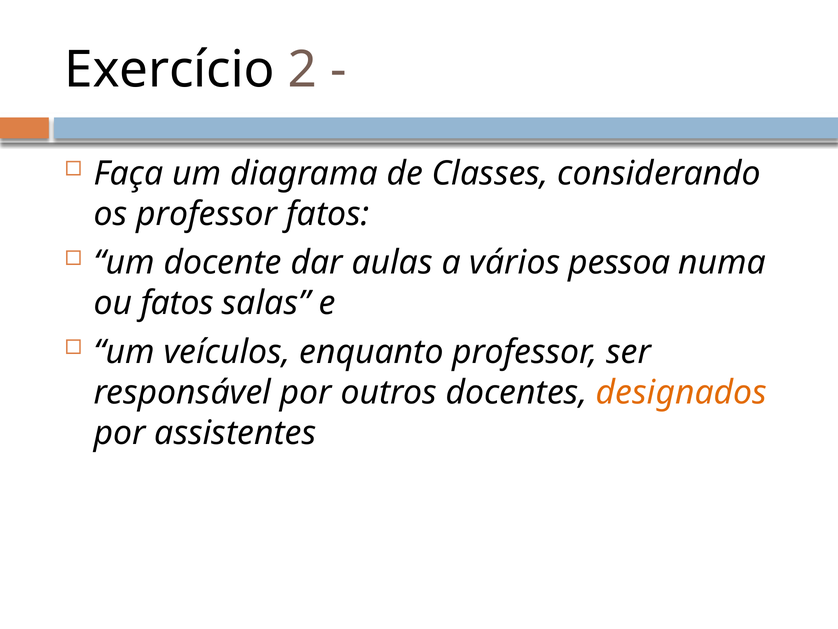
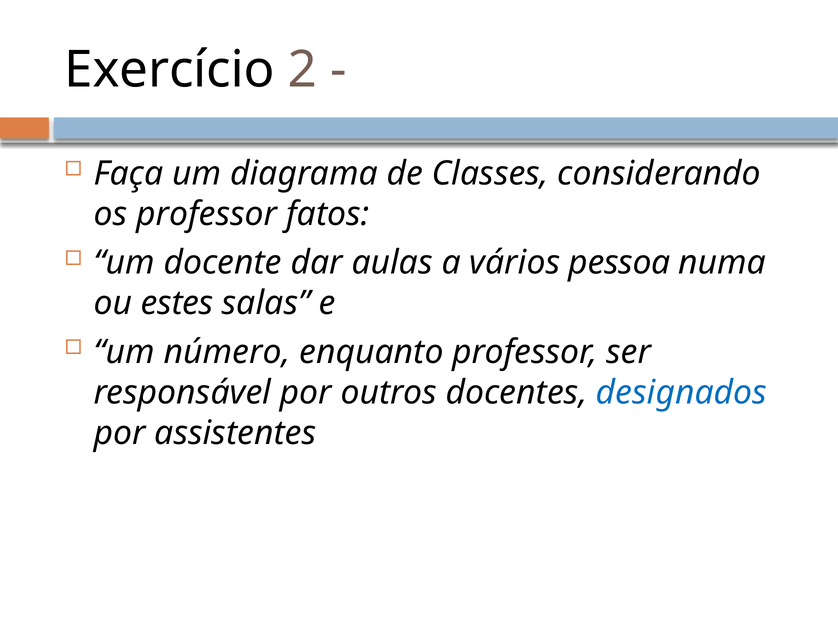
ou fatos: fatos -> estes (177, 303)
veículos: veículos -> número (227, 352)
designados colour: orange -> blue (682, 392)
